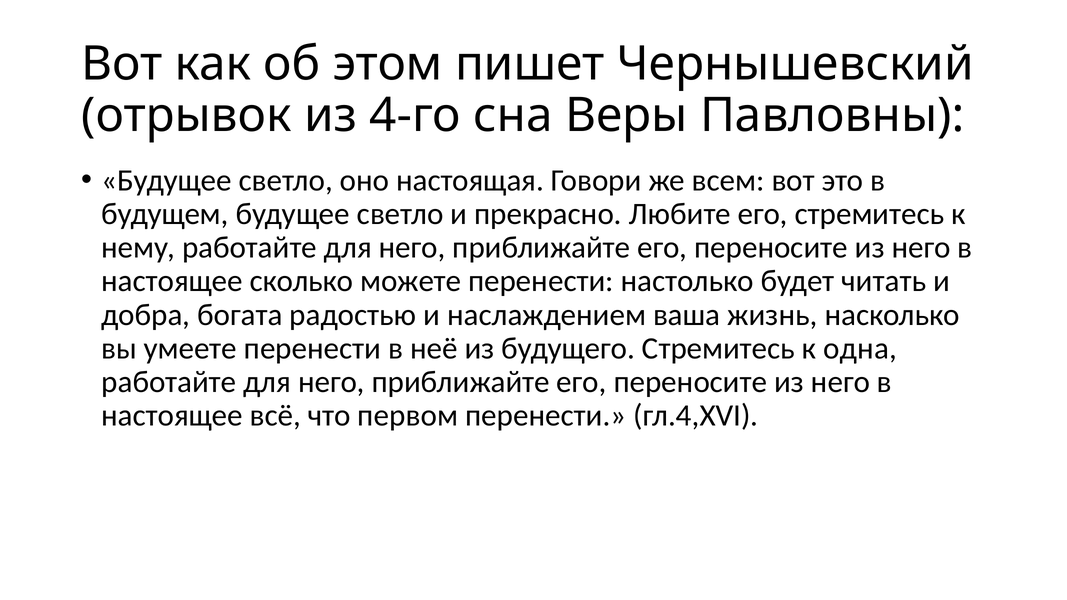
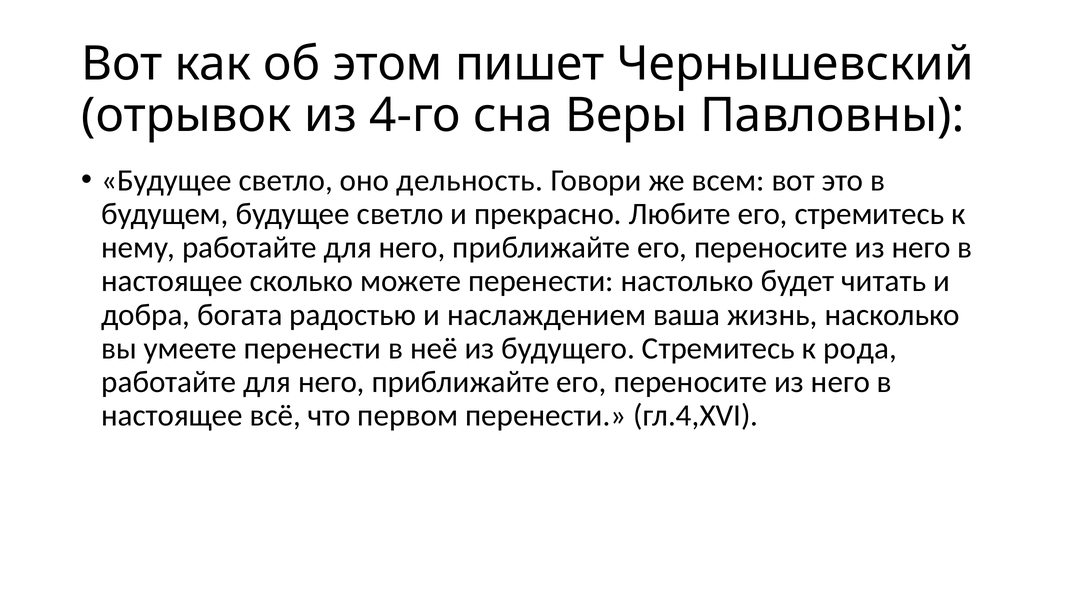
настоящая: настоящая -> дельность (470, 180)
одна: одна -> рода (860, 348)
